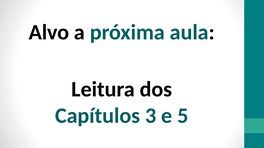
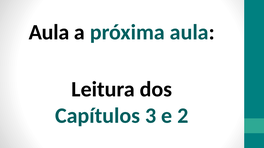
Alvo: Alvo -> Aula (49, 32)
5: 5 -> 2 (183, 116)
